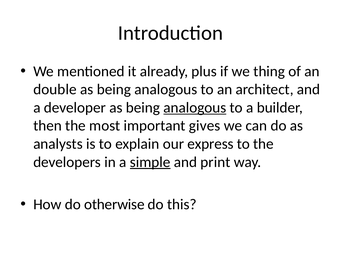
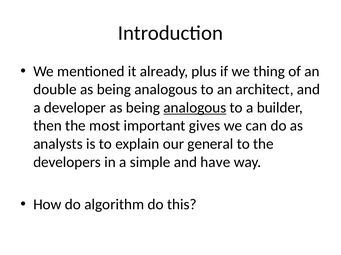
express: express -> general (210, 144)
simple underline: present -> none (150, 162)
print: print -> have (215, 162)
otherwise: otherwise -> algorithm (114, 205)
